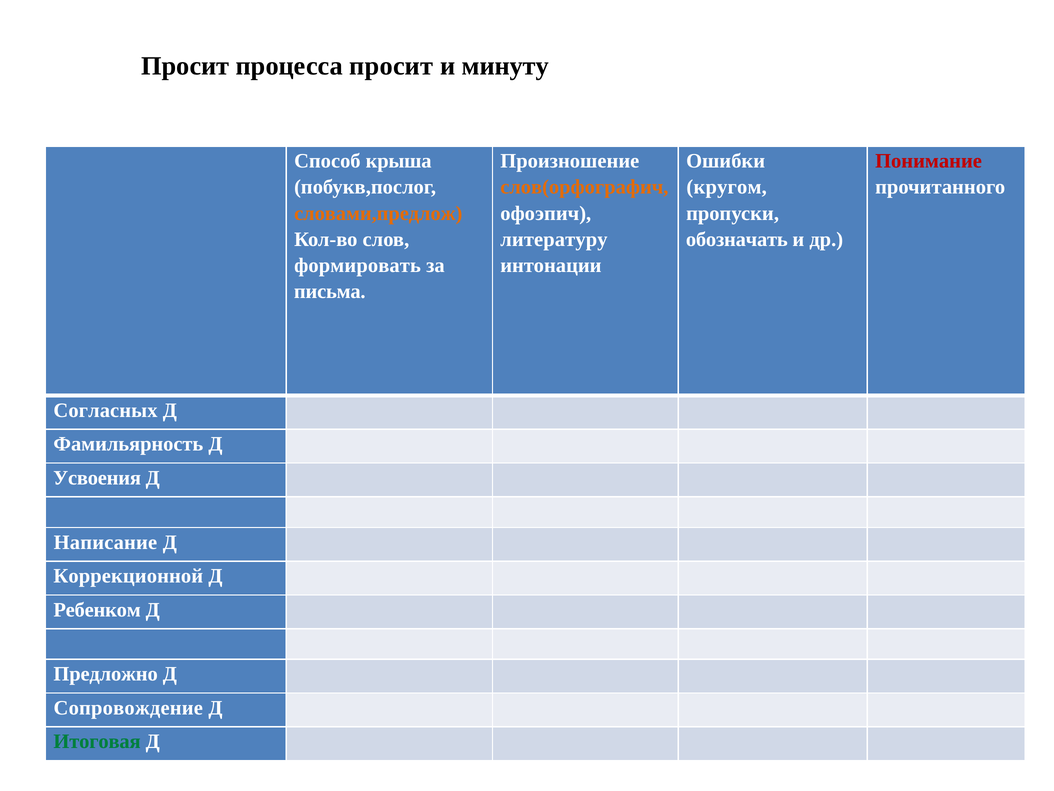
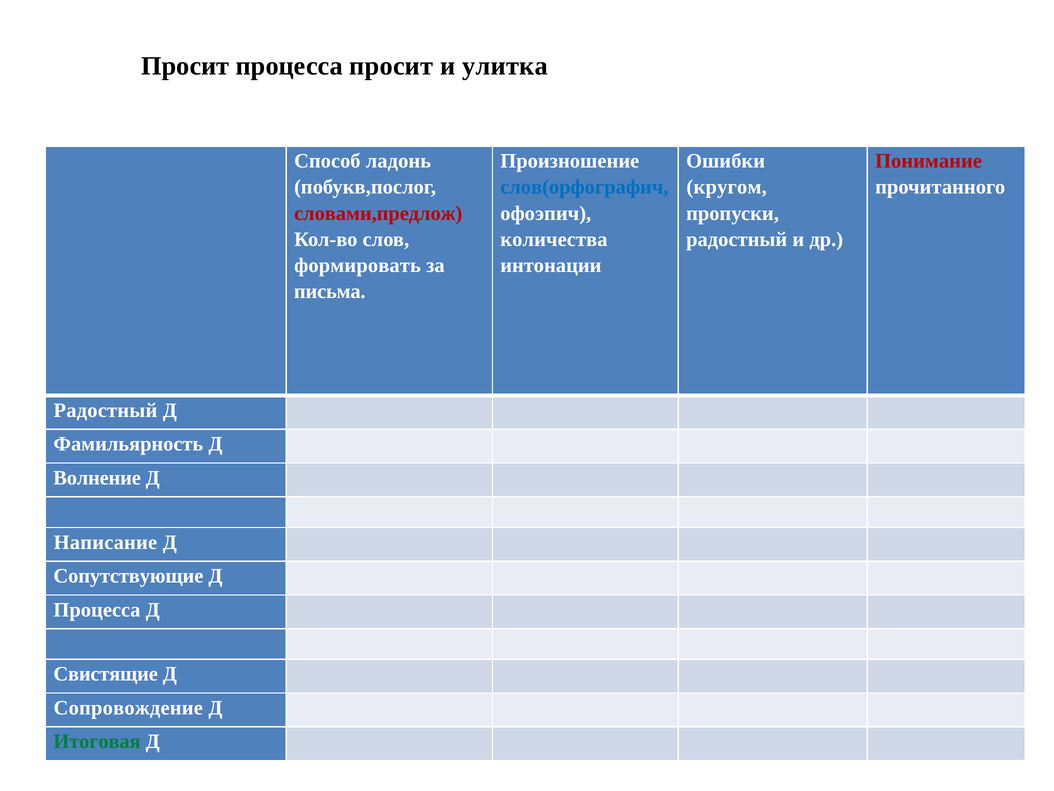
минуту: минуту -> улитка (505, 66)
крыша: крыша -> ладонь (398, 161)
слов(орфографич colour: orange -> blue (584, 187)
словами,предлож colour: orange -> red (378, 213)
литературу: литературу -> количества (554, 239)
обозначать: обозначать -> радостный (737, 239)
Согласных: Согласных -> Радостный (105, 410)
Усвоения: Усвоения -> Волнение (97, 477)
Коррекционной: Коррекционной -> Сопутствующие (128, 576)
Ребенком: Ребенком -> Процесса (97, 609)
Предложно: Предложно -> Свистящие (106, 674)
